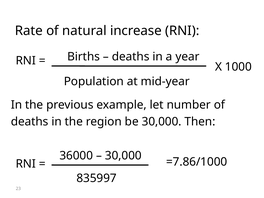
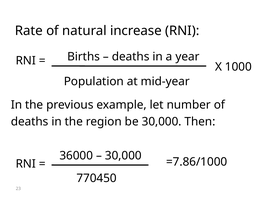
835997: 835997 -> 770450 (97, 178)
